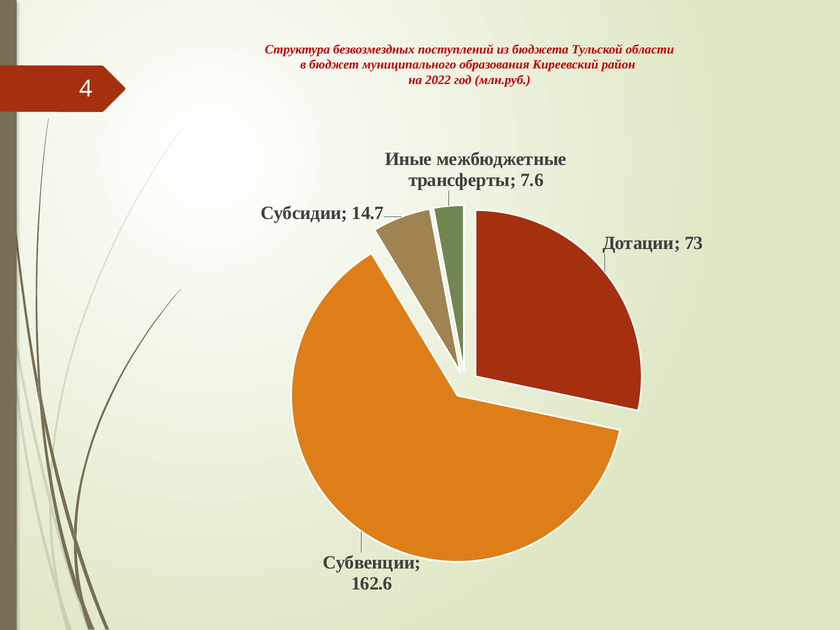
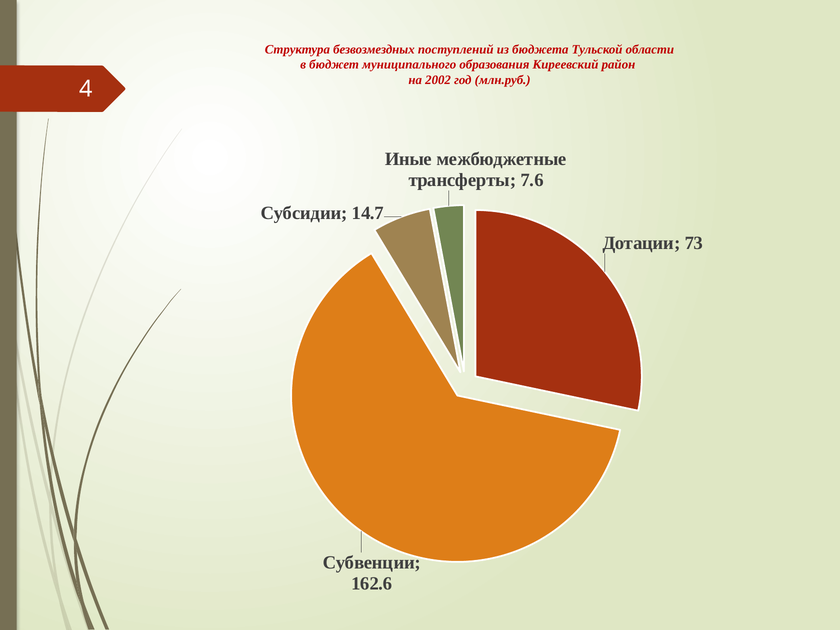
2022: 2022 -> 2002 (438, 80)
